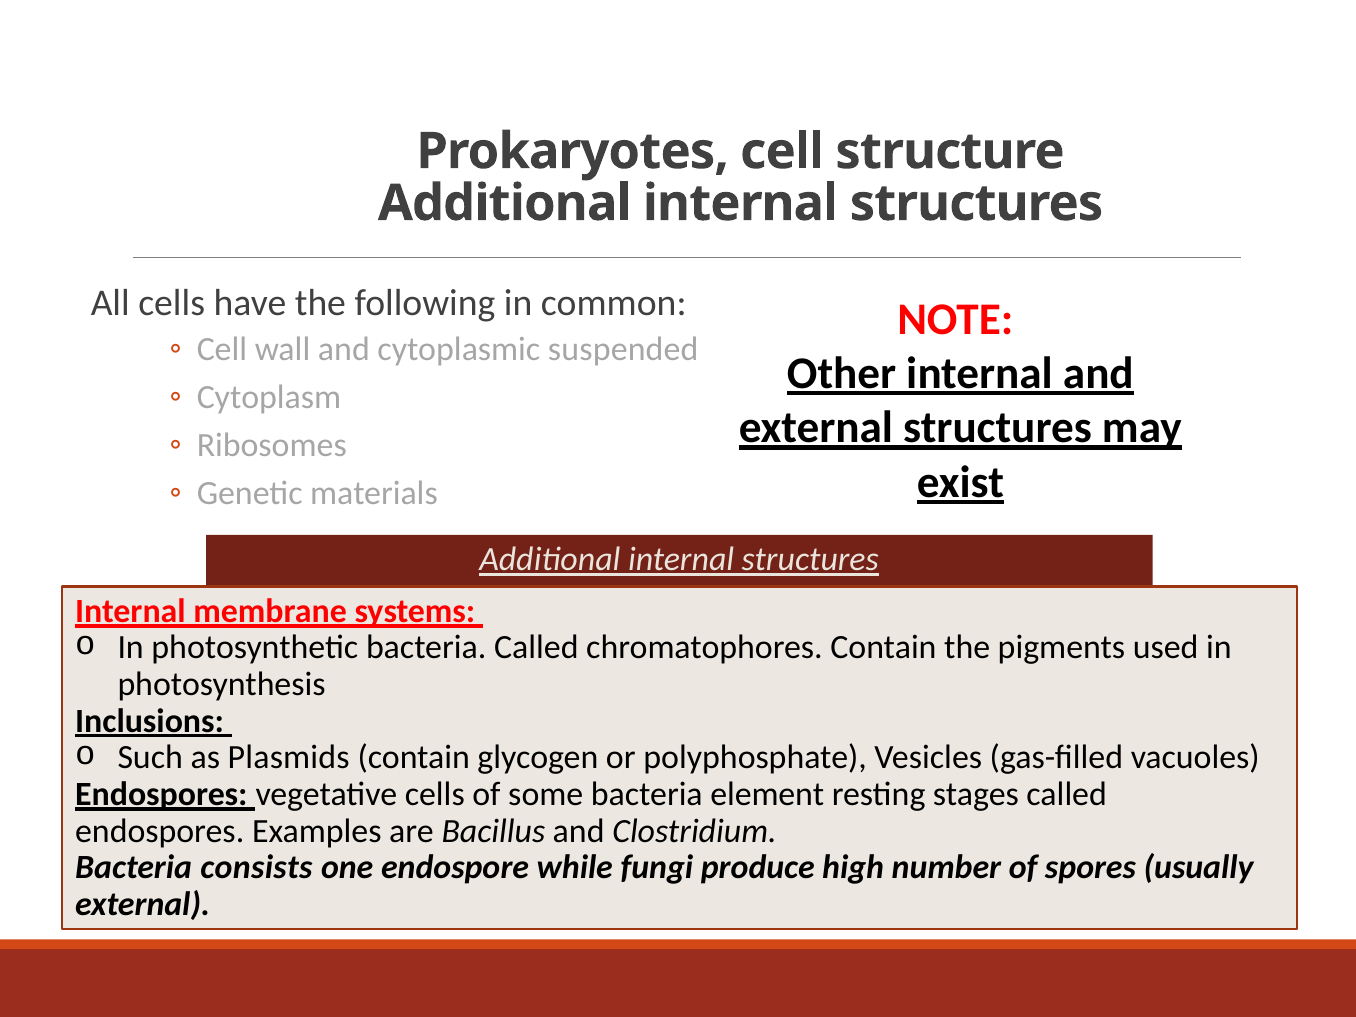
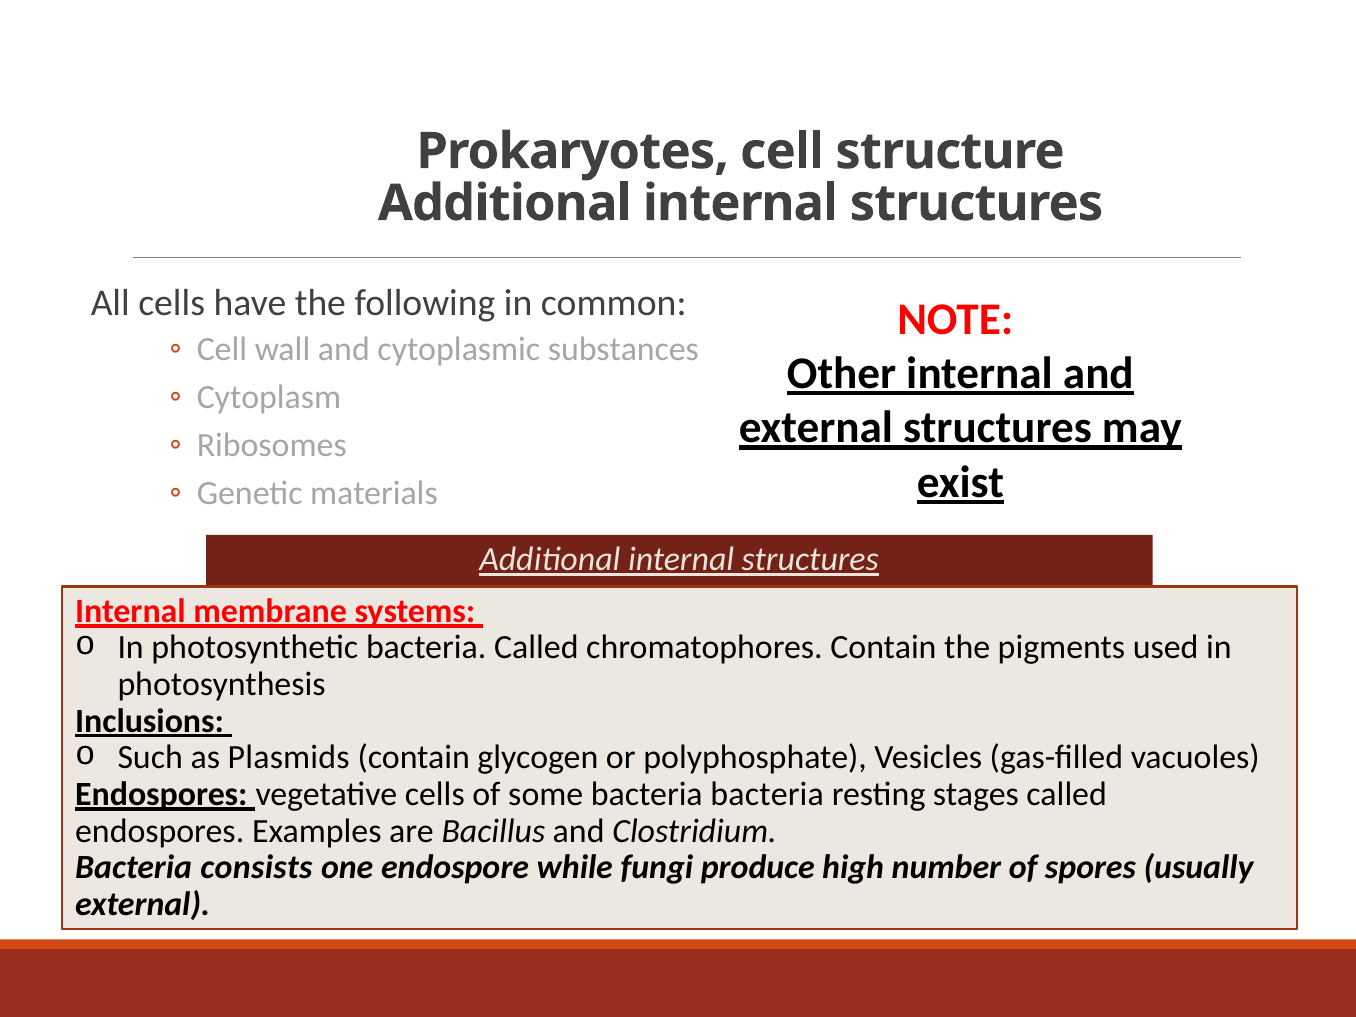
suspended: suspended -> substances (623, 350)
bacteria element: element -> bacteria (767, 794)
